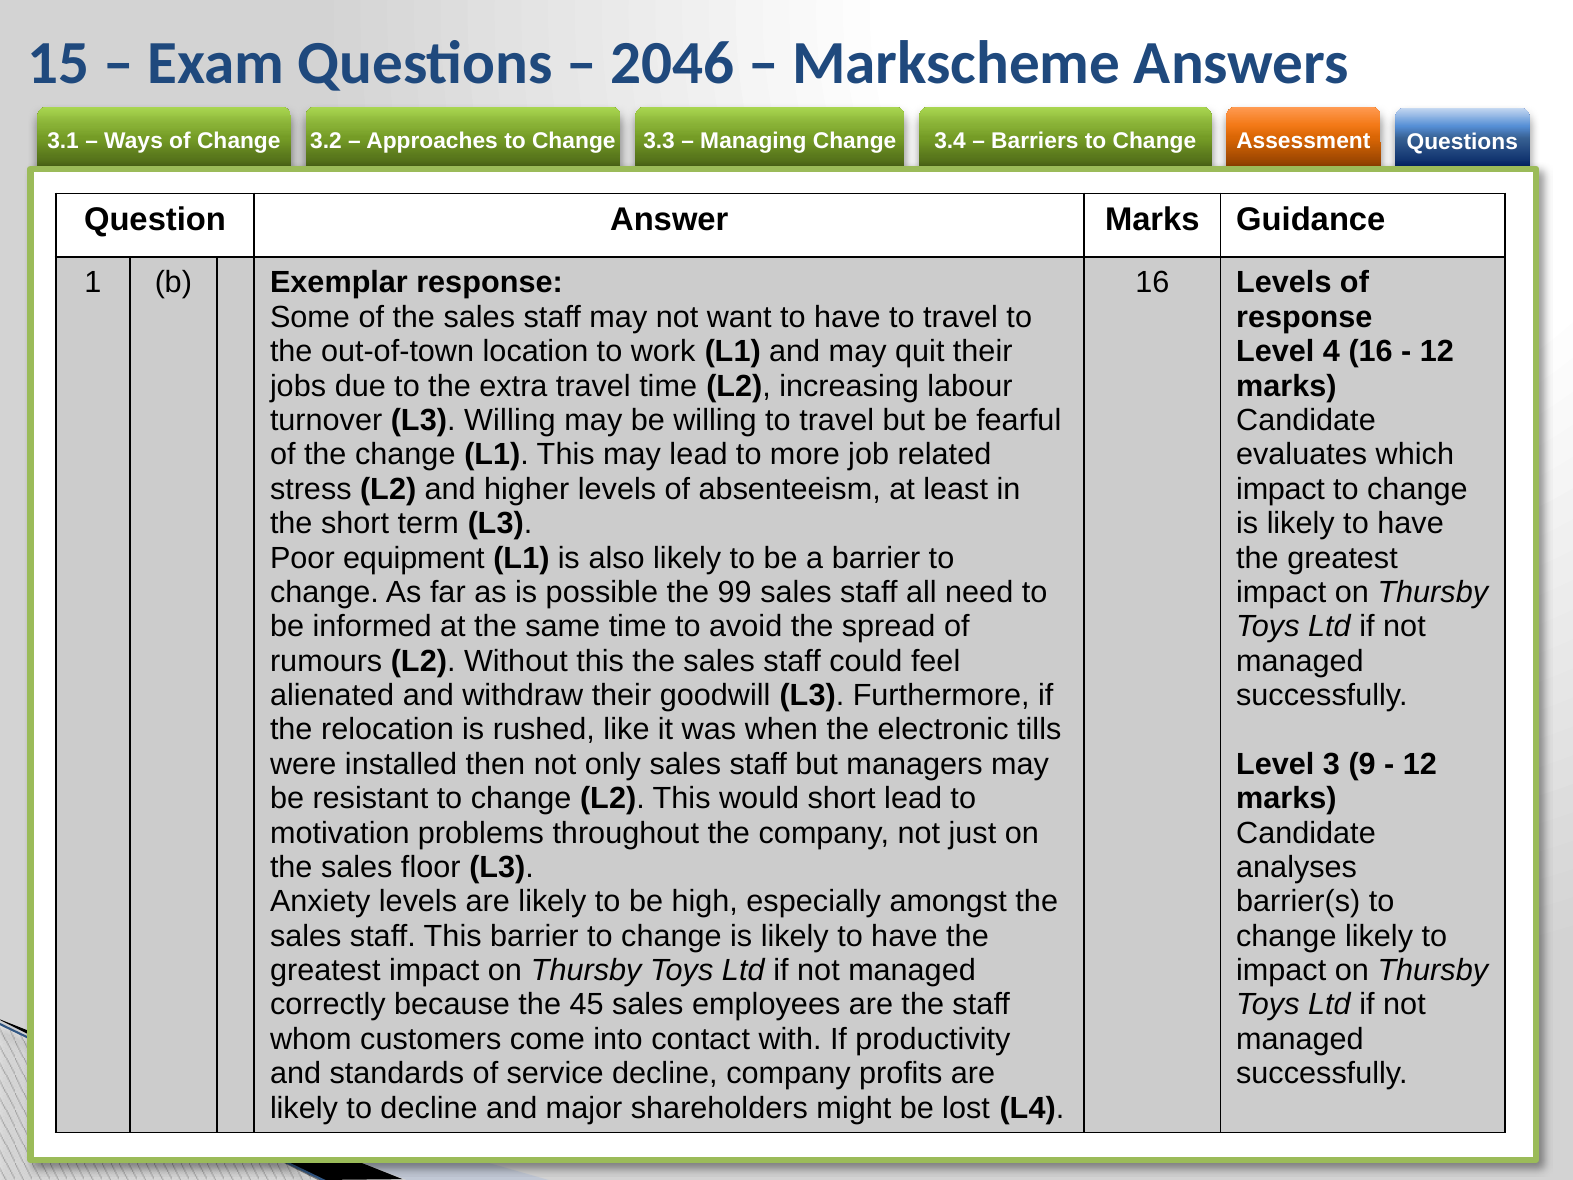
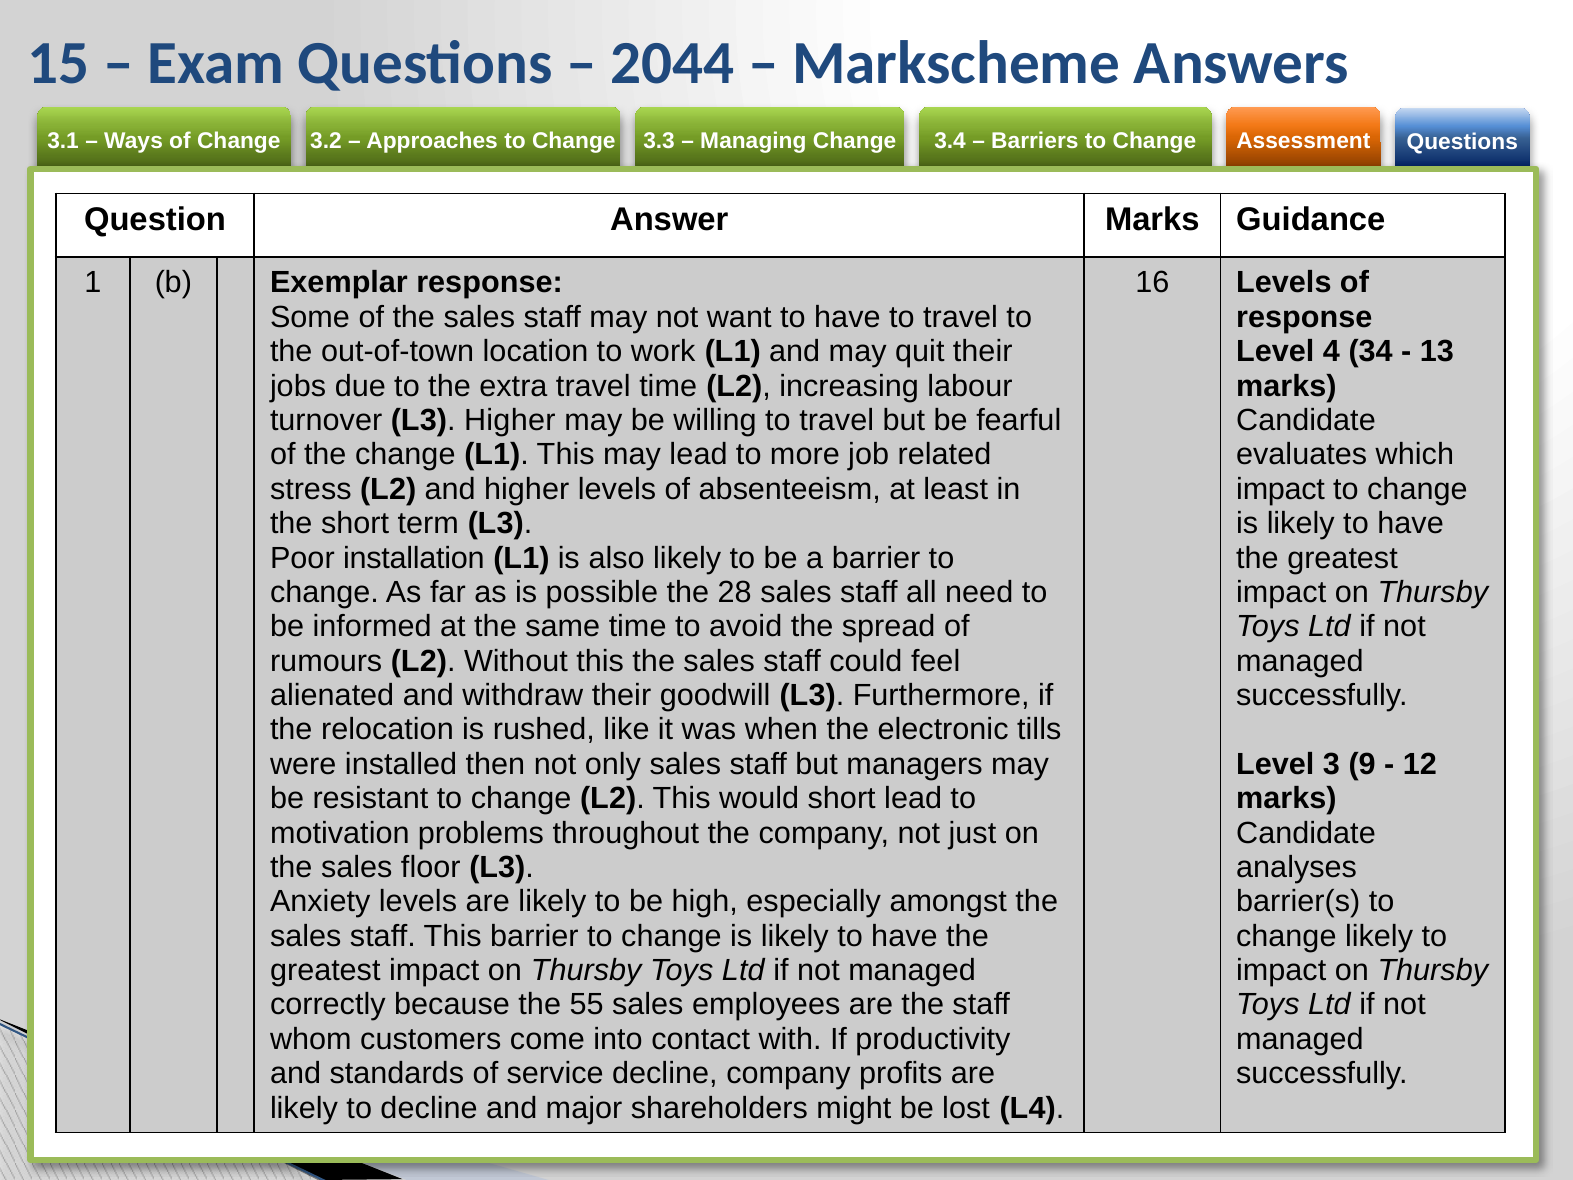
2046: 2046 -> 2044 (673, 64)
4 16: 16 -> 34 (1371, 352)
12: 12 -> 13 (1437, 352)
L3 Willing: Willing -> Higher (510, 420)
equipment: equipment -> installation (414, 558)
99: 99 -> 28 (735, 592)
45: 45 -> 55 (587, 1005)
